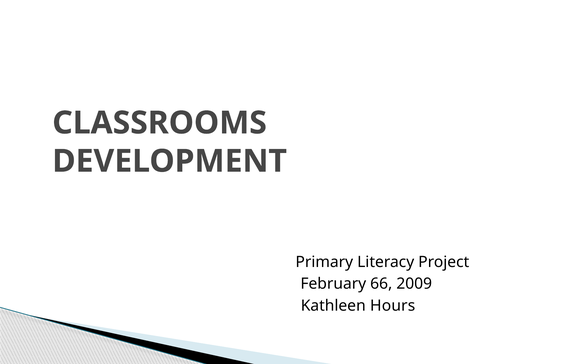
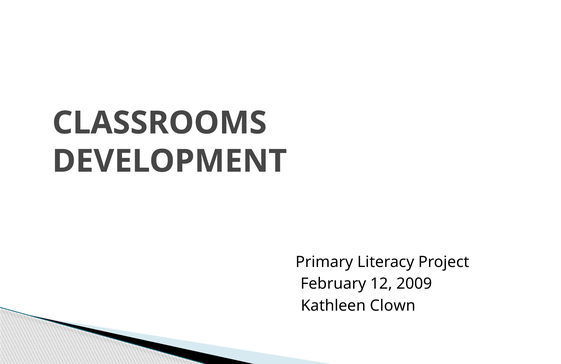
66: 66 -> 12 (381, 284)
Hours: Hours -> Clown (393, 306)
